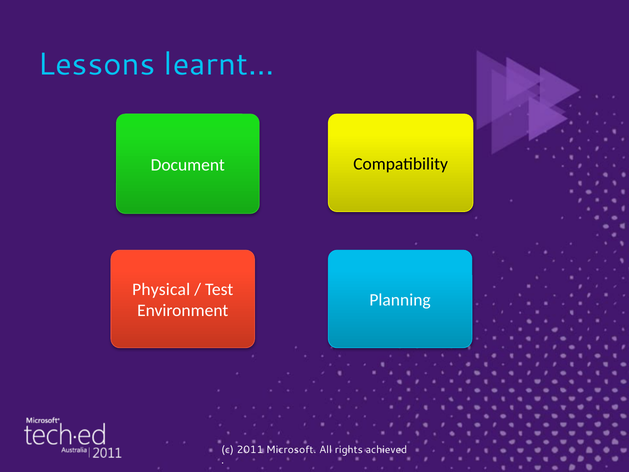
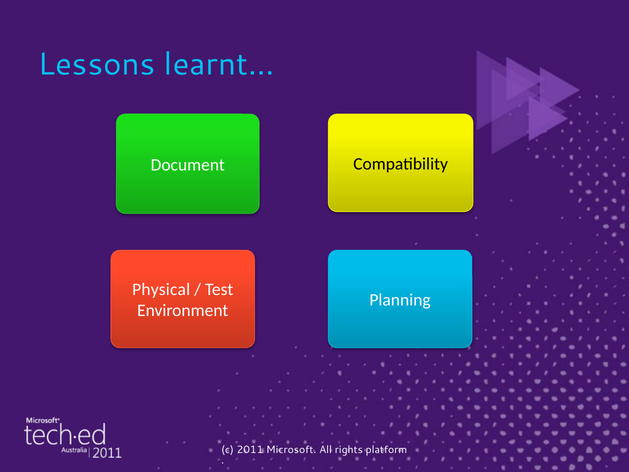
achieved: achieved -> platform (386, 449)
